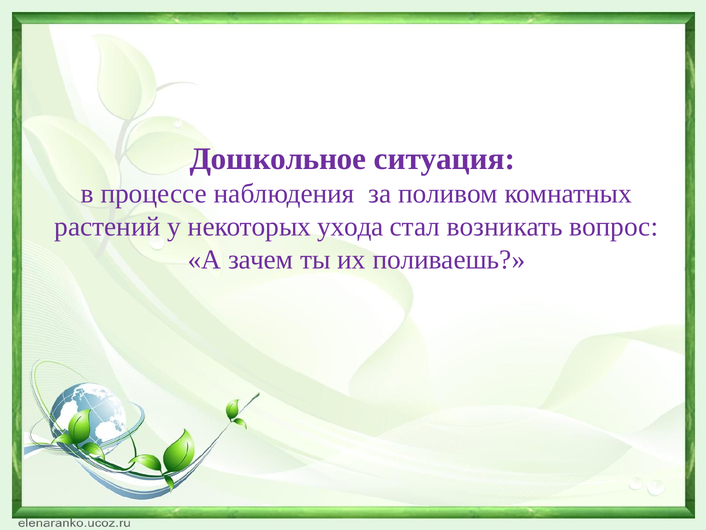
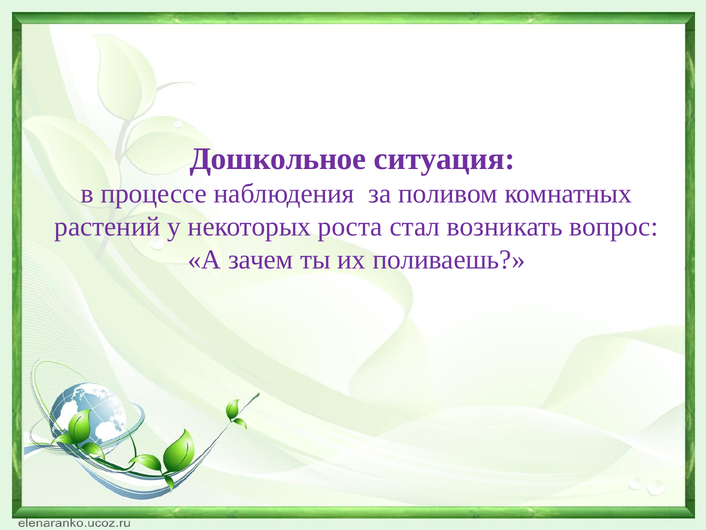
ухода: ухода -> роста (350, 227)
